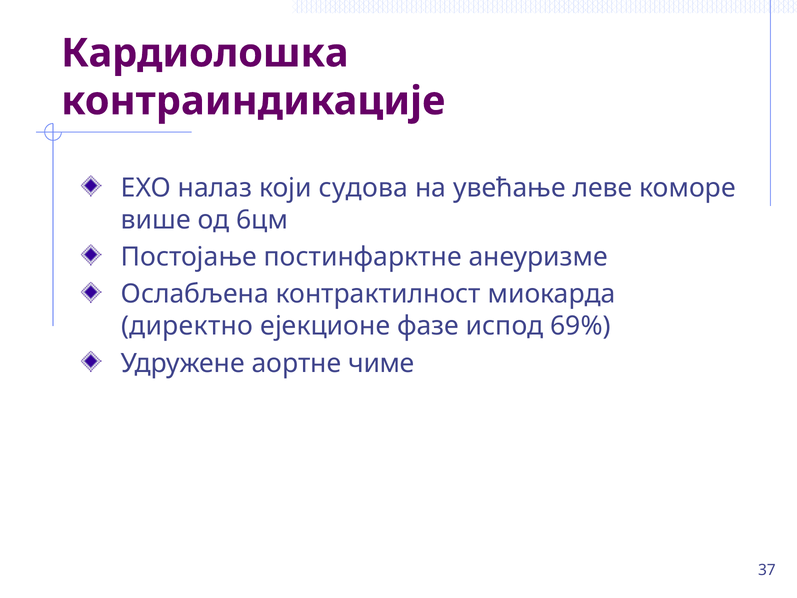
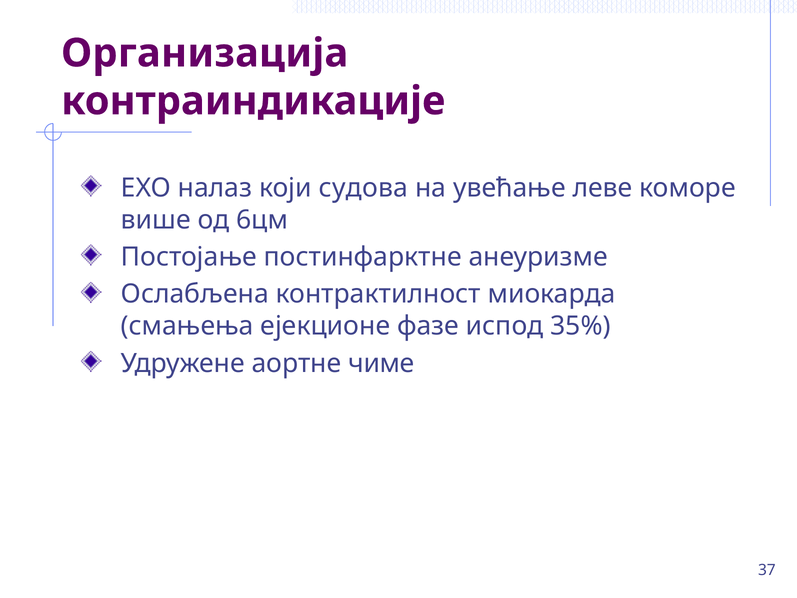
Кардиолошка: Кардиолошка -> Организација (205, 53)
директно: директно -> смањења (187, 326)
69%: 69% -> 35% (580, 326)
